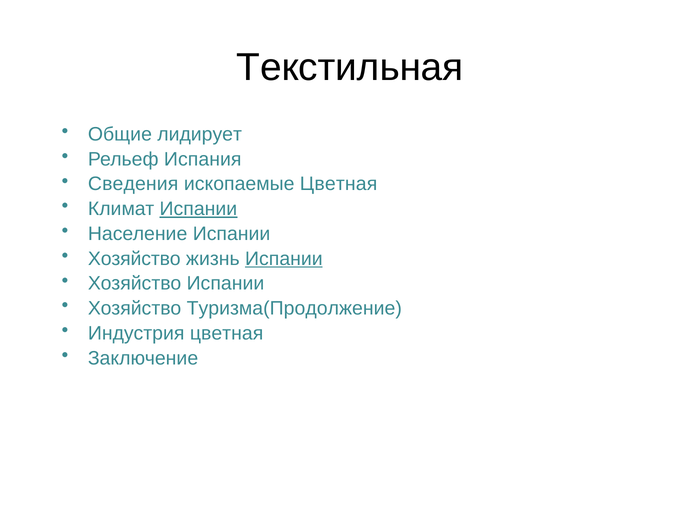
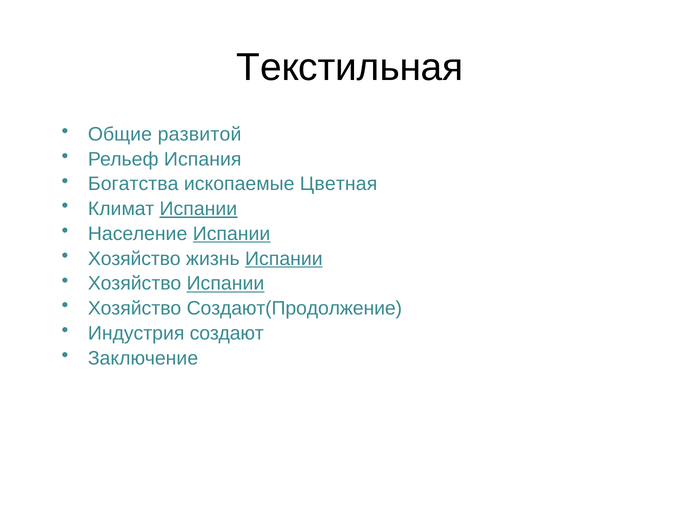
лидирует: лидирует -> развитой (200, 134)
Сведения: Сведения -> Богатства (133, 184)
Испании underline: none -> present (232, 234)
Испании underline: none -> present (225, 284)
Туризма(Продолжение: Туризма(Продолжение -> Создают(Продолжение (294, 308)
Индустрия цветная: цветная -> создают (227, 333)
